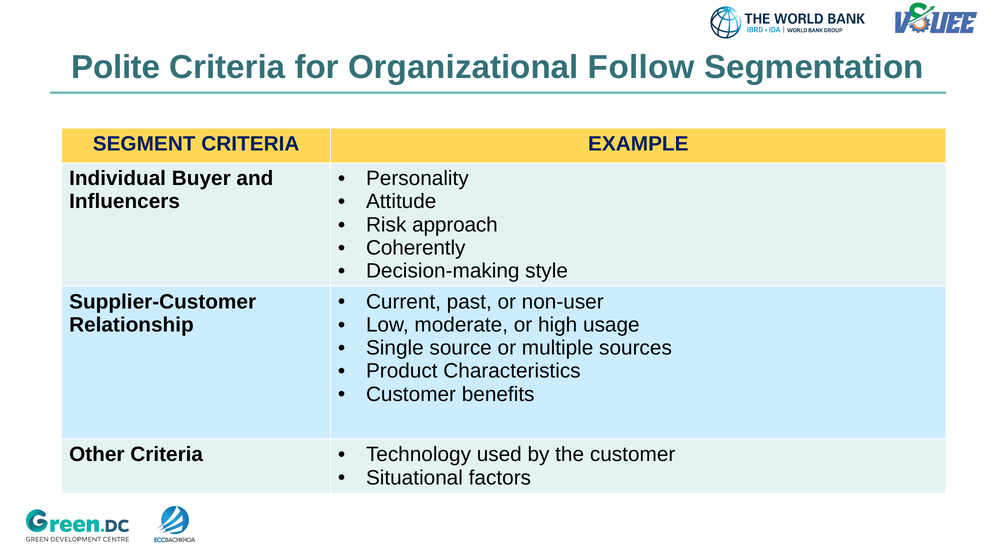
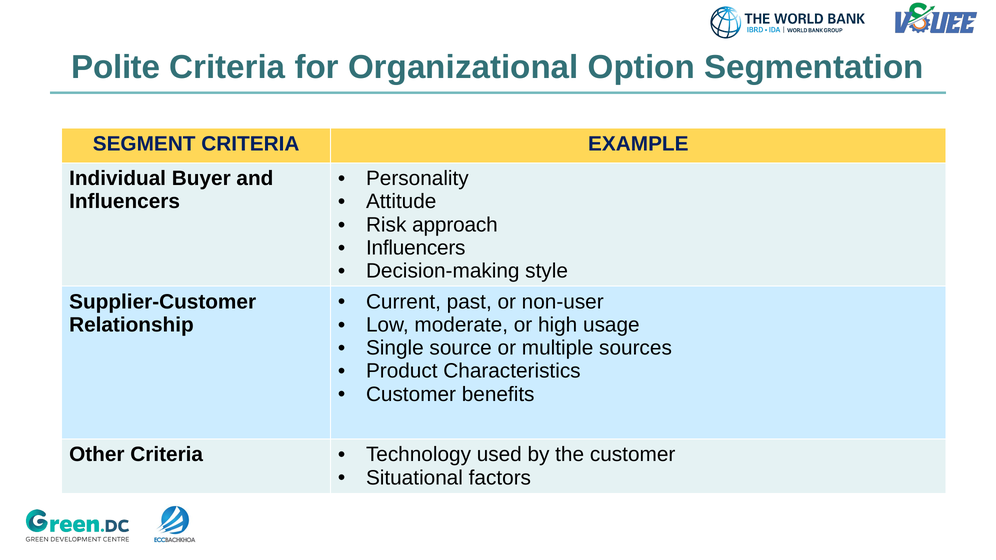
Follow: Follow -> Option (641, 67)
Coherently: Coherently -> Influencers (416, 248)
